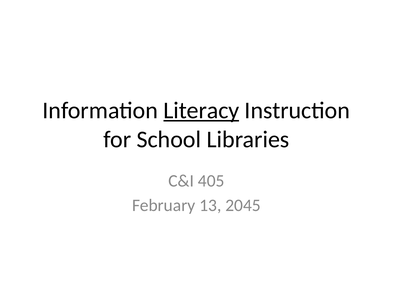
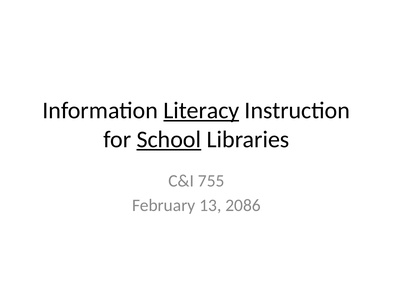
School underline: none -> present (169, 139)
405: 405 -> 755 (211, 181)
2045: 2045 -> 2086 (243, 205)
